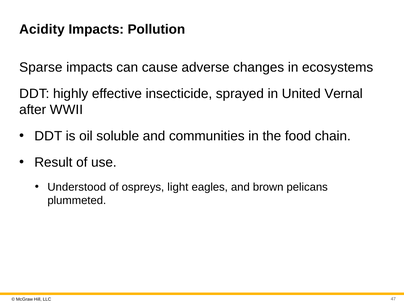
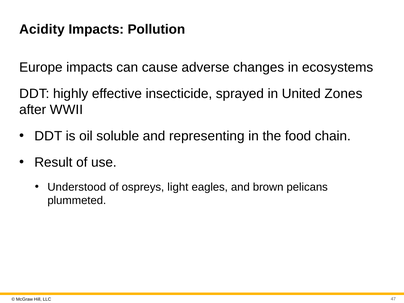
Sparse: Sparse -> Europe (41, 67)
Vernal: Vernal -> Zones (343, 94)
communities: communities -> representing (207, 136)
